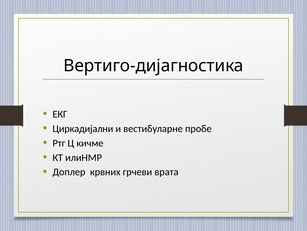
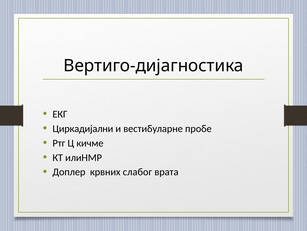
грчеви: грчеви -> слабог (137, 172)
